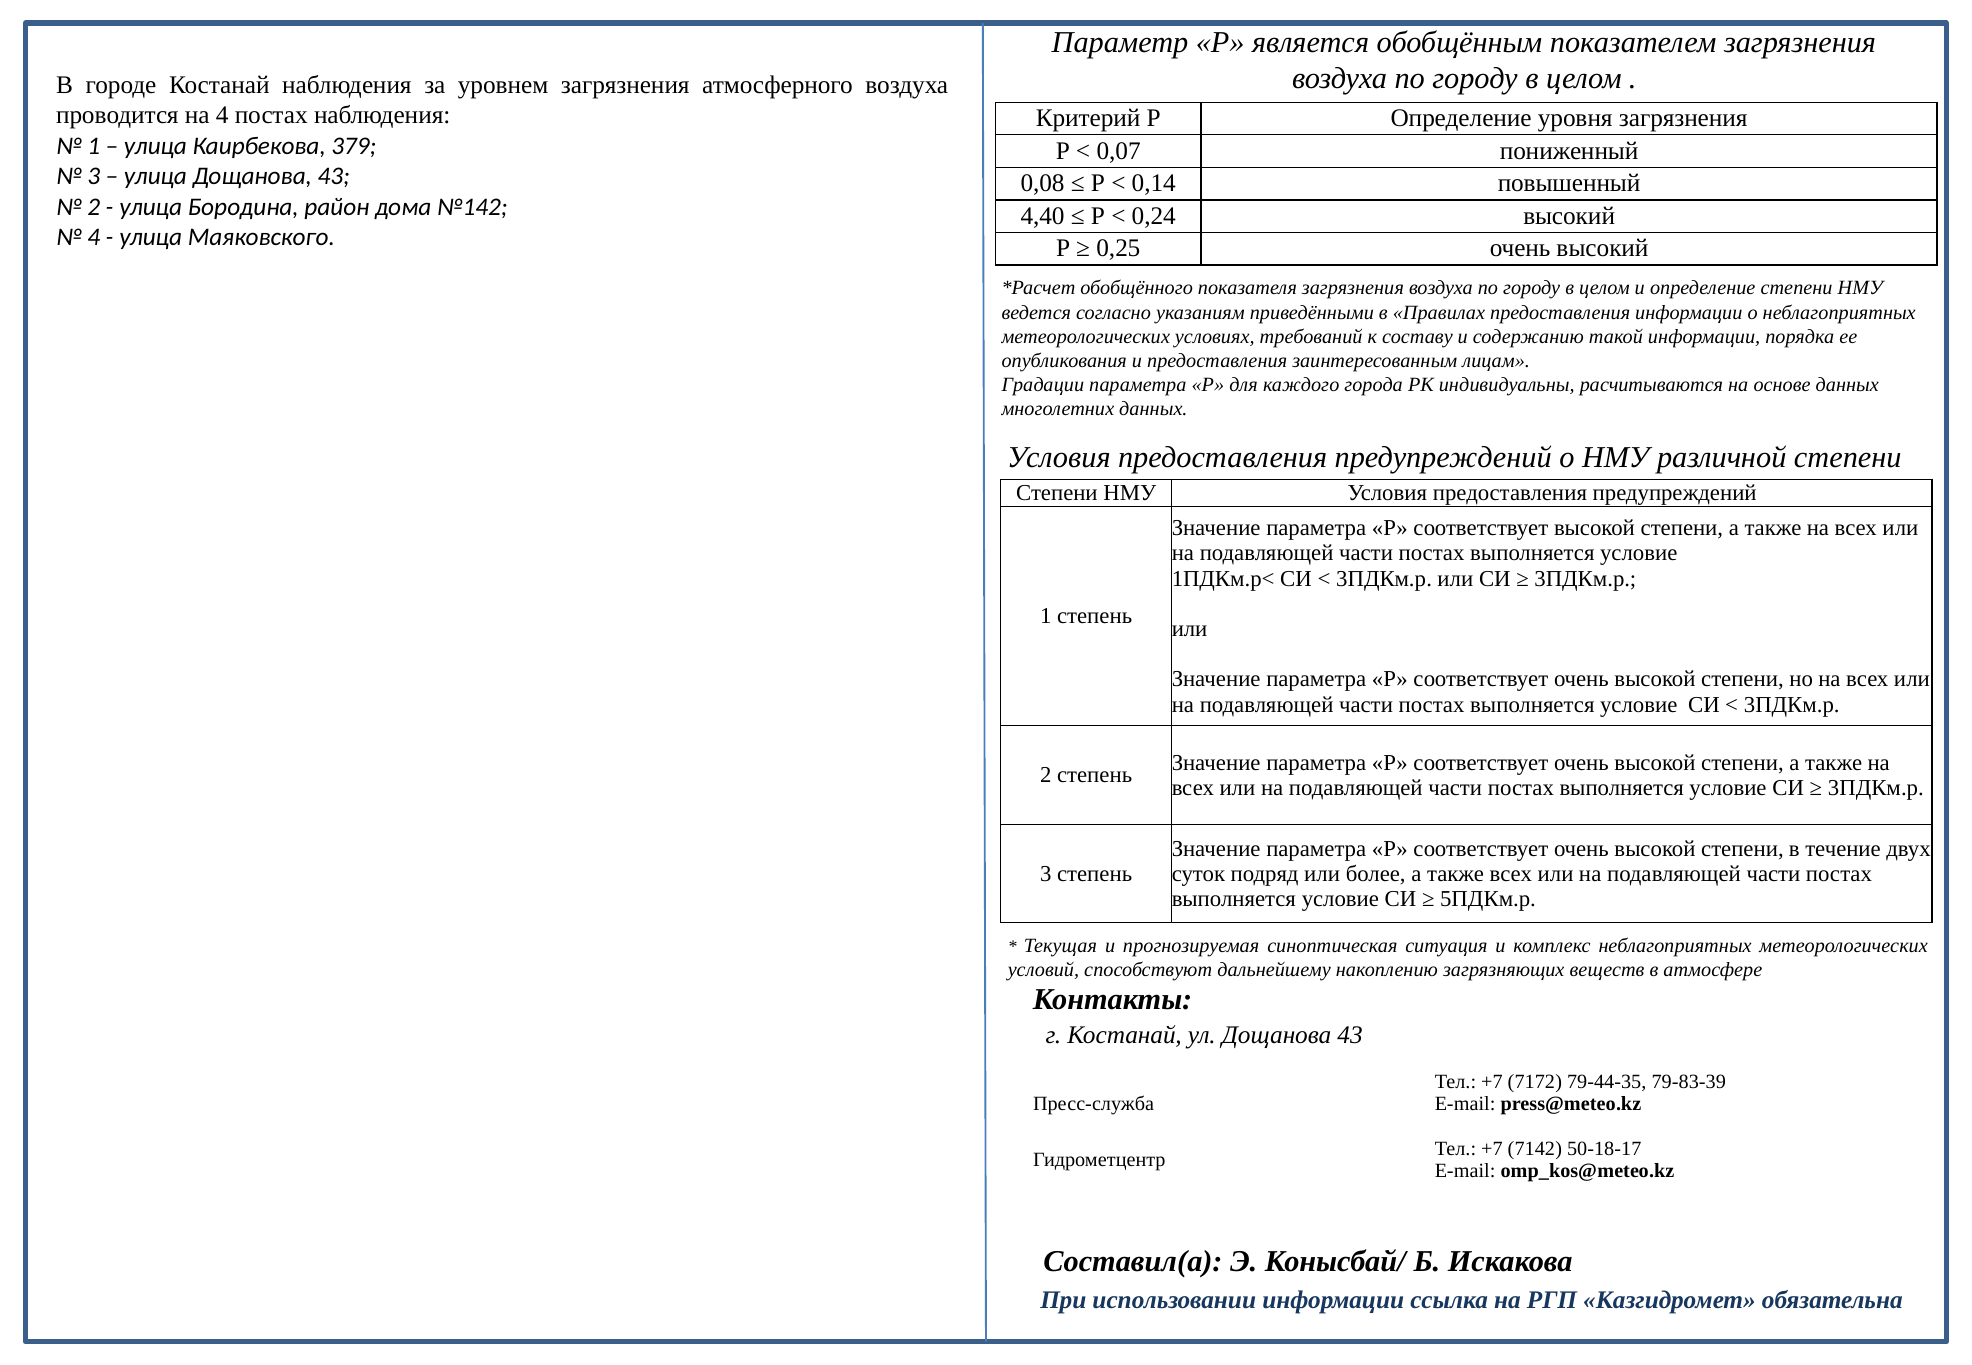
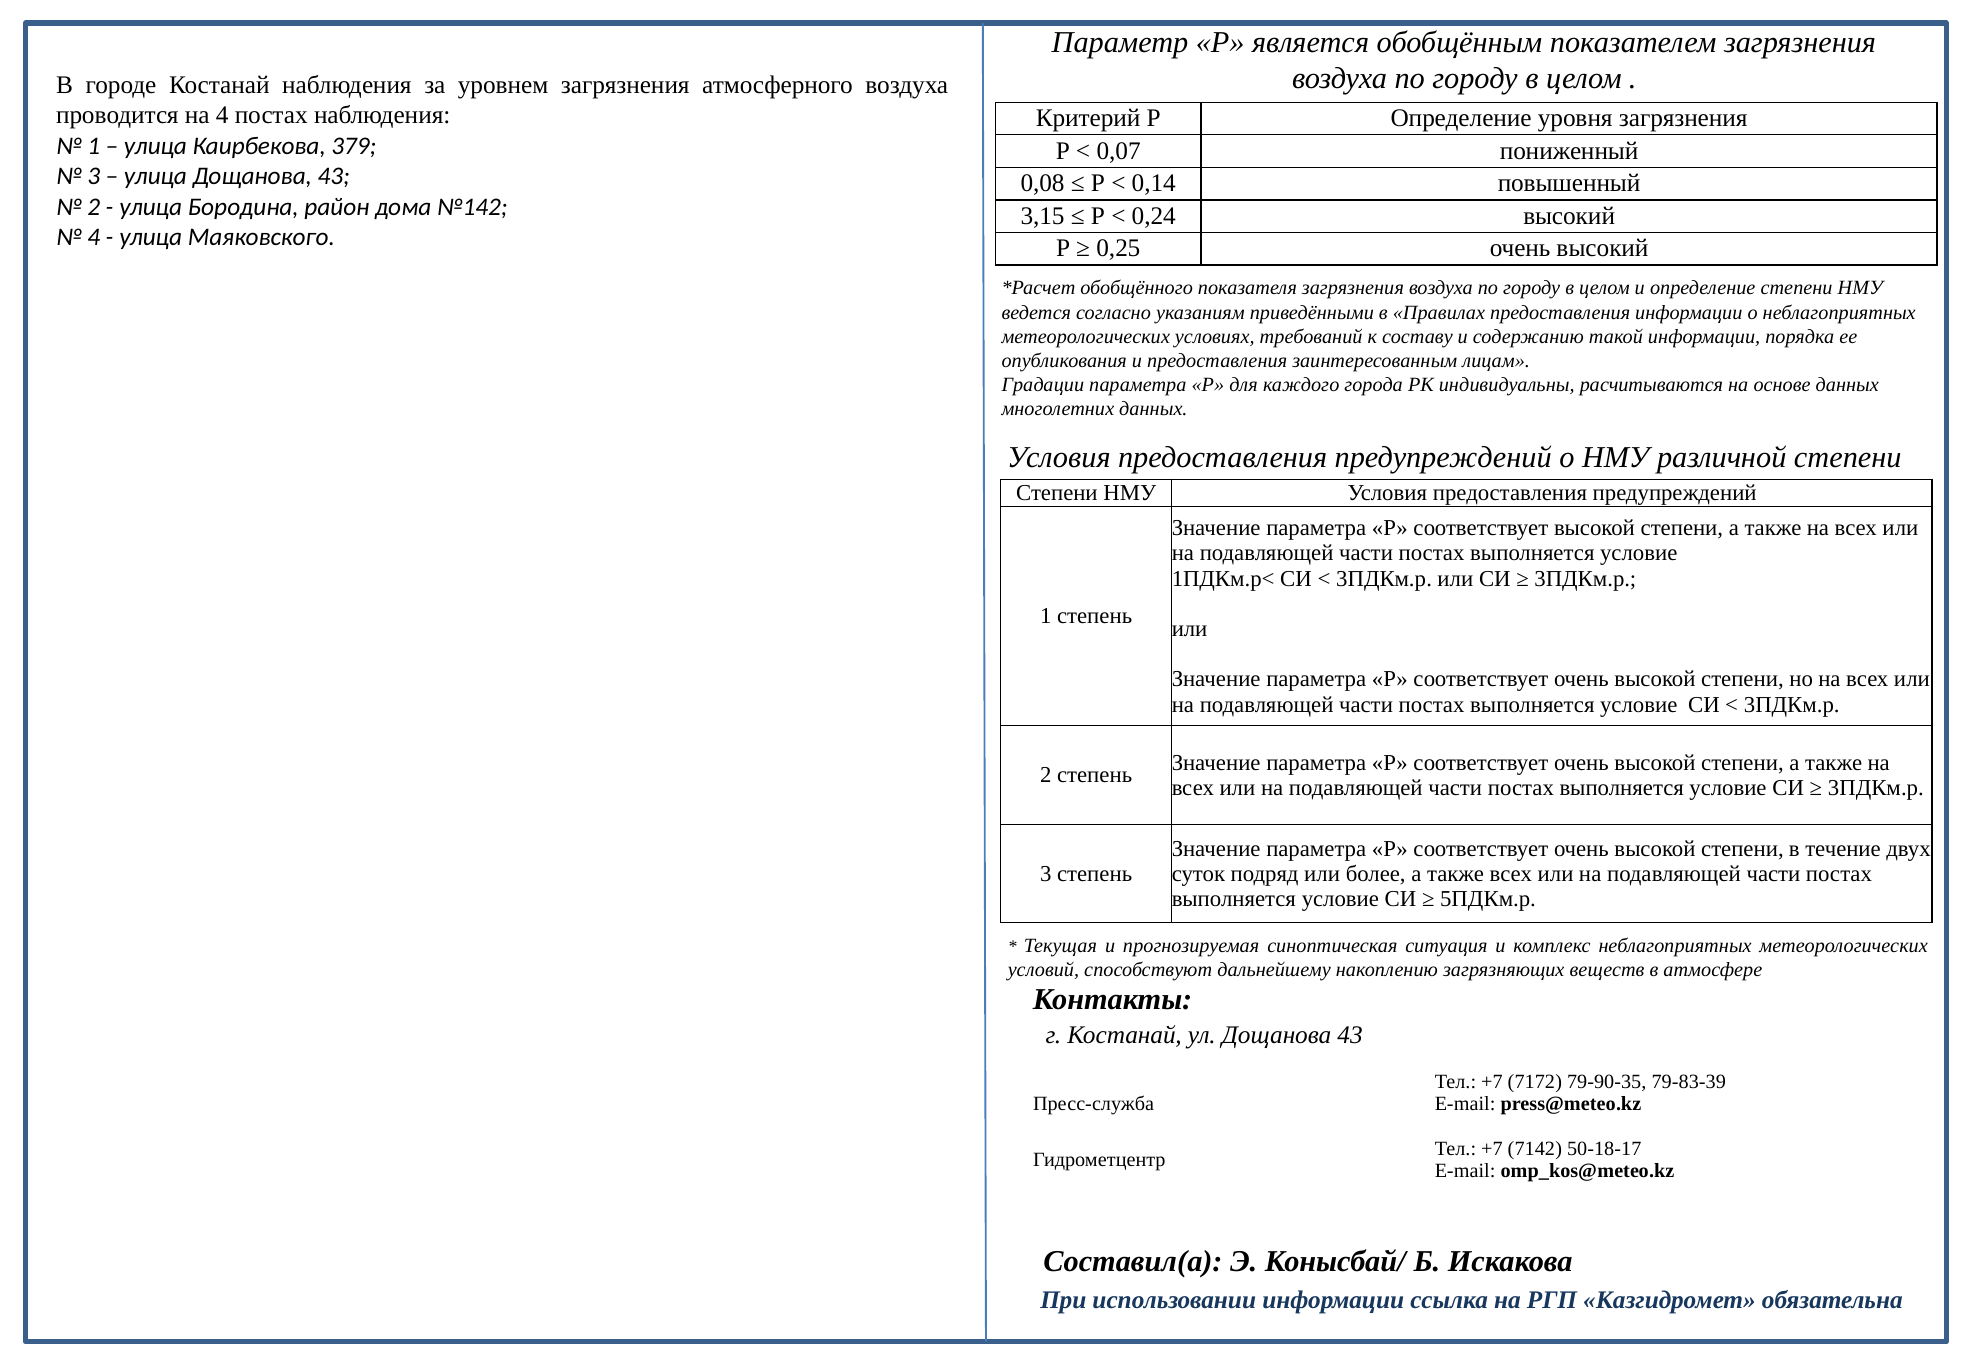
4,40: 4,40 -> 3,15 (1043, 216)
79-44-35: 79-44-35 -> 79-90-35 (1607, 1082)
